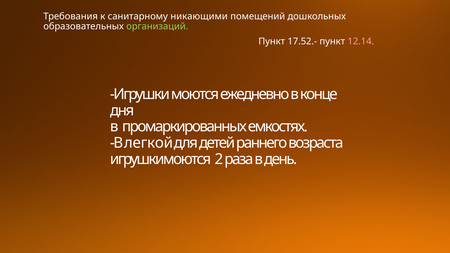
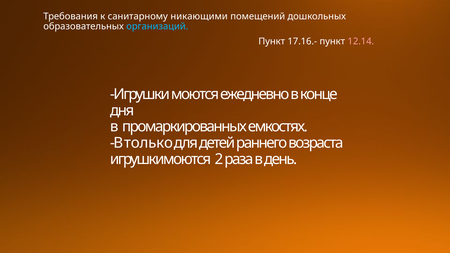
организаций colour: light green -> light blue (157, 27)
17.52.-: 17.52.- -> 17.16.- (302, 41)
легкой: легкой -> только (148, 143)
